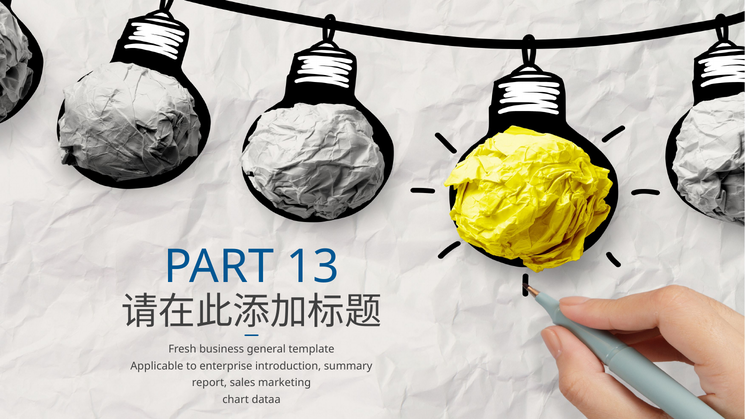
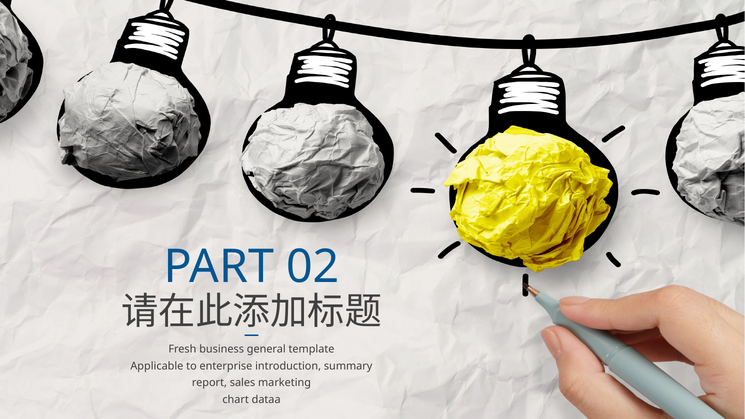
13: 13 -> 02 (313, 267)
